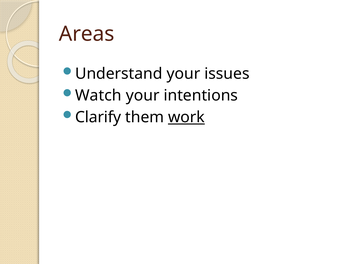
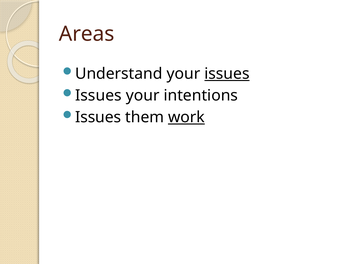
issues underline: none -> present (227, 74)
Watch: Watch -> Issues (98, 96)
Clarify: Clarify -> Issues (98, 118)
